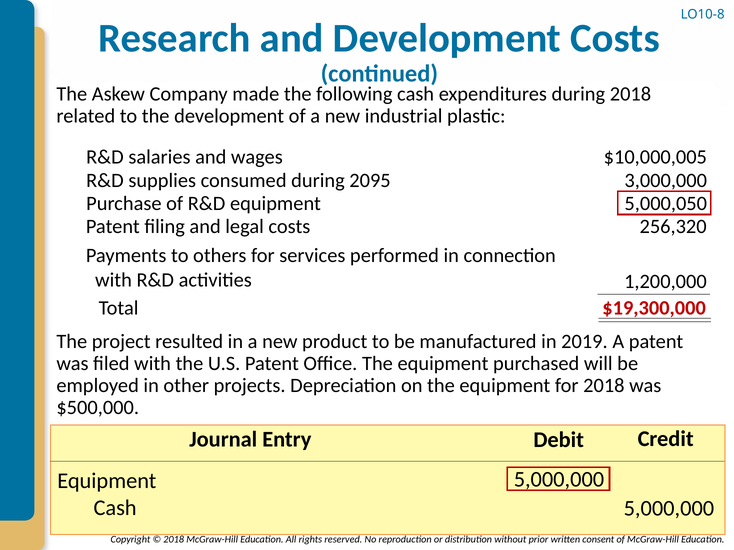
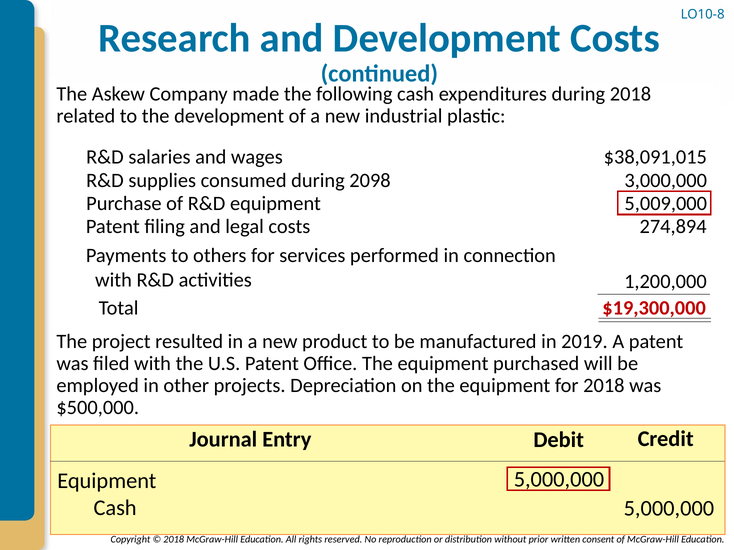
$10,000,005: $10,000,005 -> $38,091,015 (655, 157)
2095: 2095 -> 2098 (370, 181)
5,000,050: 5,000,050 -> 5,009,000 (666, 204)
256,320: 256,320 -> 274,894 (673, 227)
